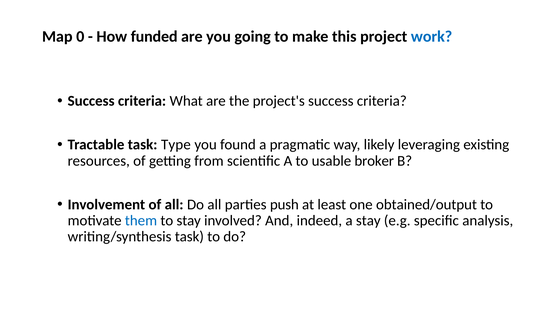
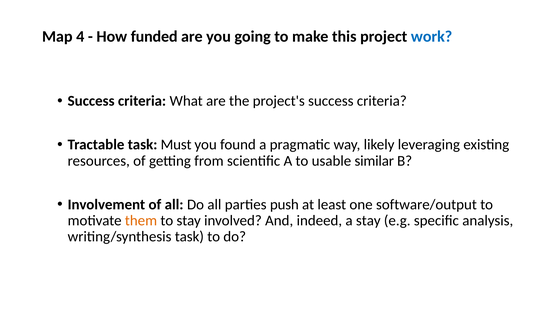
0: 0 -> 4 (80, 36)
Type: Type -> Must (176, 145)
broker: broker -> similar (374, 161)
obtained/output: obtained/output -> software/output (426, 204)
them colour: blue -> orange (141, 221)
